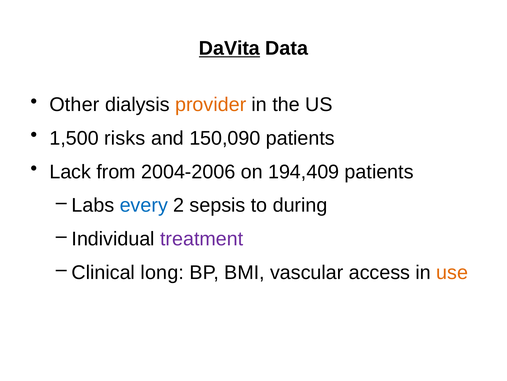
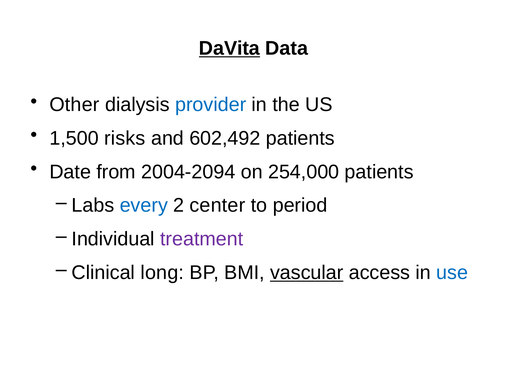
provider colour: orange -> blue (211, 104)
150,090: 150,090 -> 602,492 (225, 138)
Lack: Lack -> Date (70, 172)
2004-2006: 2004-2006 -> 2004-2094 (188, 172)
194,409: 194,409 -> 254,000 (304, 172)
sepsis: sepsis -> center (217, 205)
during: during -> period (300, 205)
vascular underline: none -> present (307, 272)
use colour: orange -> blue (452, 272)
